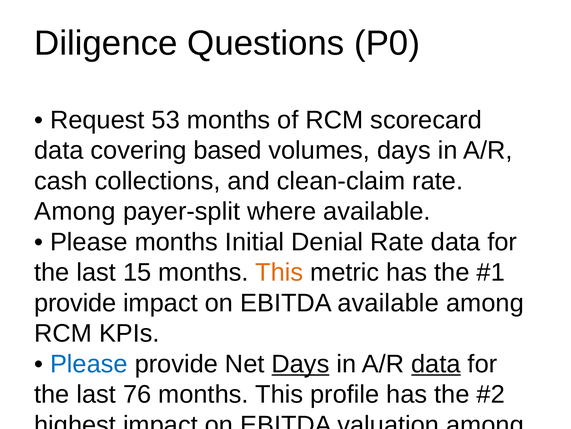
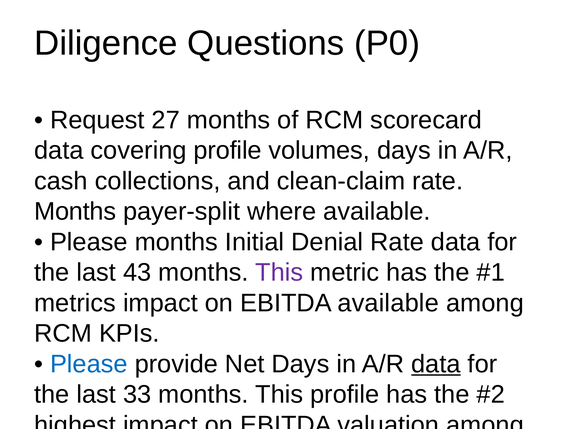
53: 53 -> 27 (166, 120)
covering based: based -> profile (228, 150)
Among: Among -> Months (75, 211)
15: 15 -> 43 (137, 272)
This colour: orange -> purple (279, 272)
provide: provide -> metrics (75, 303)
Days underline: present -> none (300, 363)
76: 76 -> 33 (137, 394)
